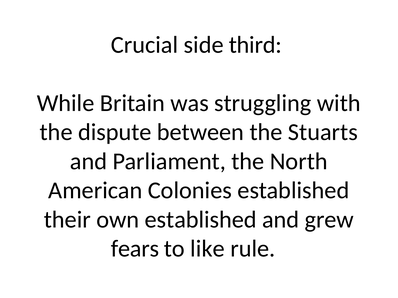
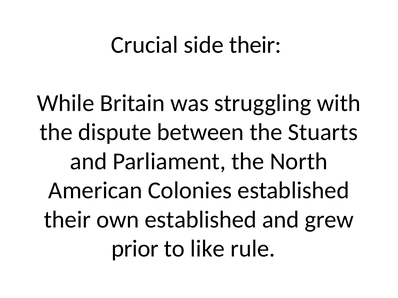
side third: third -> their (255, 45)
fears: fears -> prior (135, 249)
